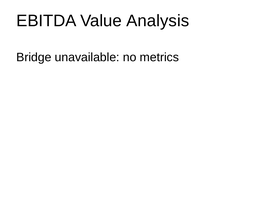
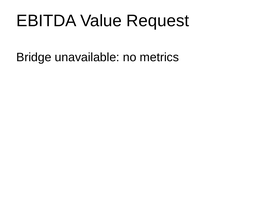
Analysis: Analysis -> Request (158, 21)
